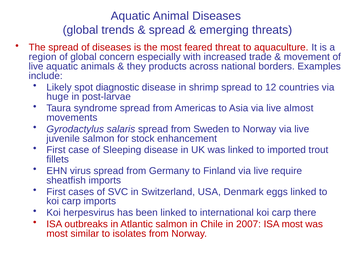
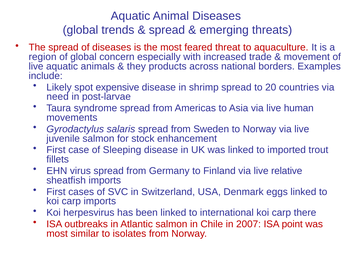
diagnostic: diagnostic -> expensive (117, 87)
12: 12 -> 20 (271, 87)
huge: huge -> need (58, 97)
almost: almost -> human (299, 108)
require: require -> relative (287, 171)
ISA most: most -> point (292, 224)
